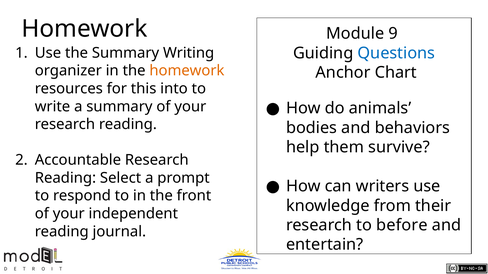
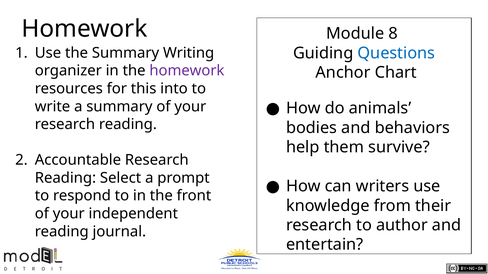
9: 9 -> 8 (393, 34)
homework colour: orange -> purple (187, 71)
before: before -> author (402, 226)
